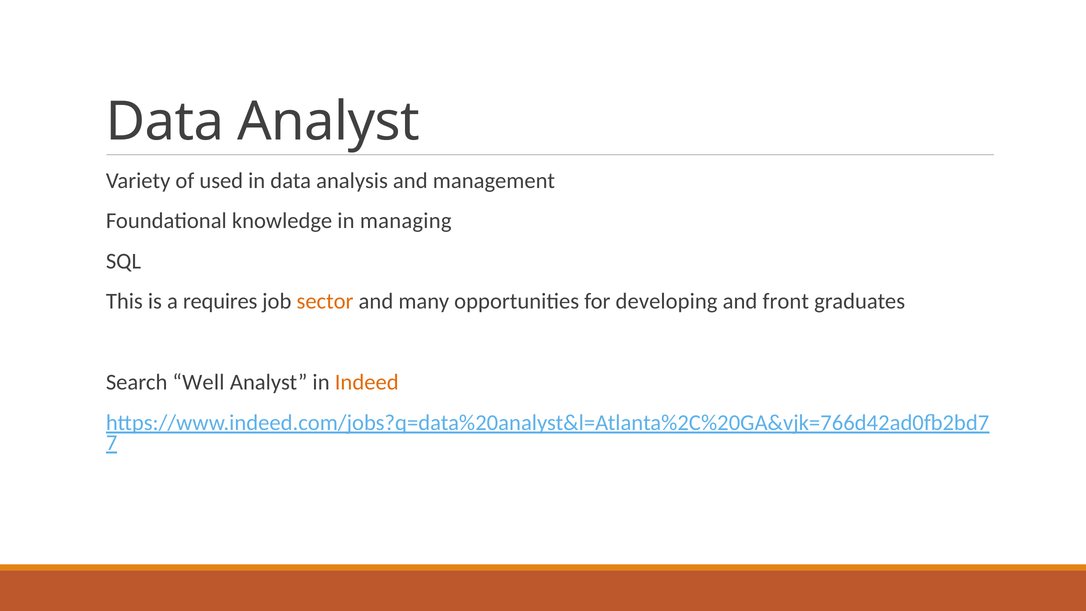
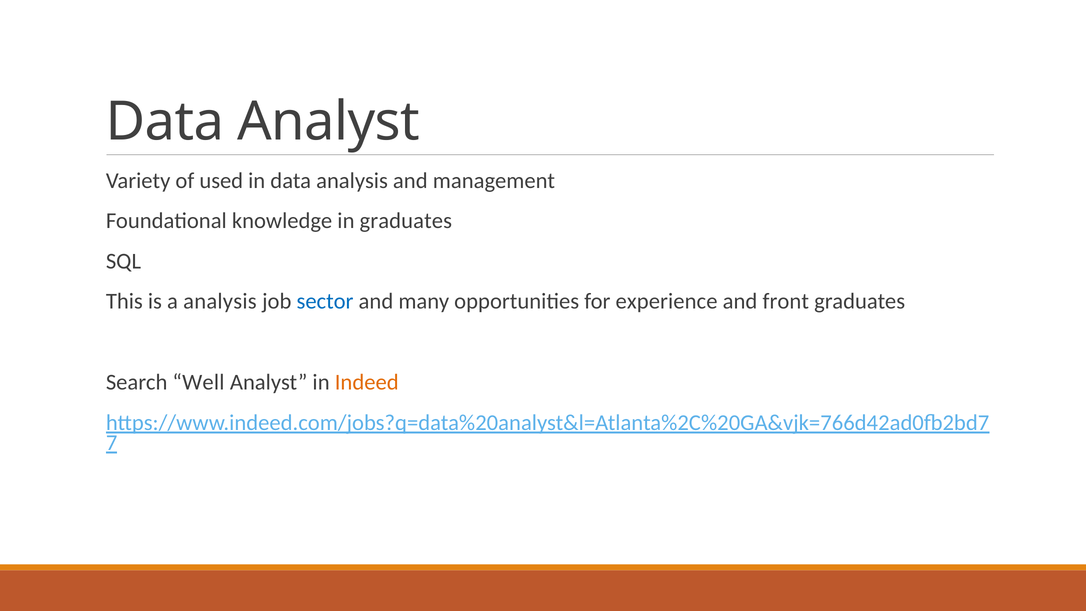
in managing: managing -> graduates (406, 221)
a requires: requires -> analysis (220, 301)
sector colour: orange -> blue (325, 301)
developing: developing -> experience (667, 301)
